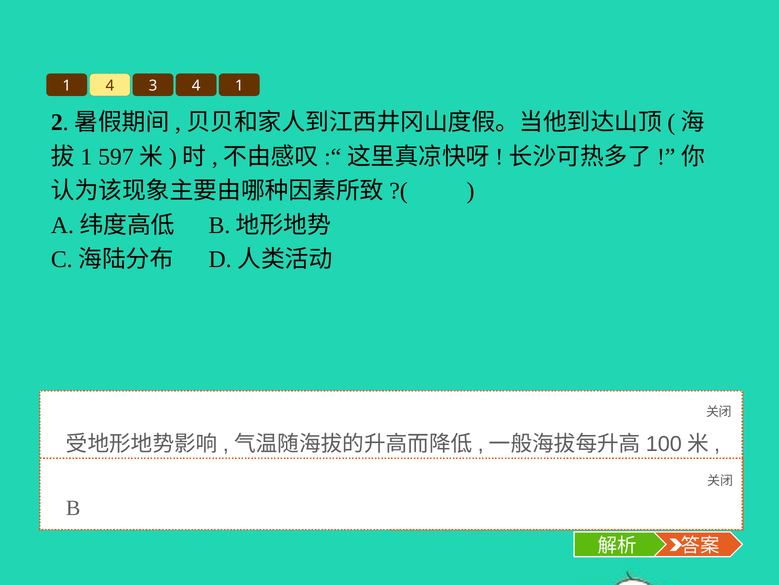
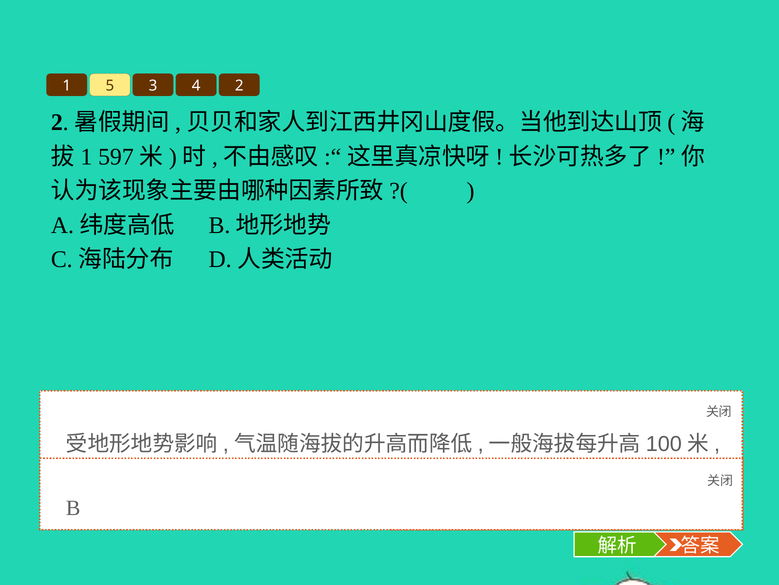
1 4: 4 -> 5 (110, 86)
4 1: 1 -> 2 (239, 86)
